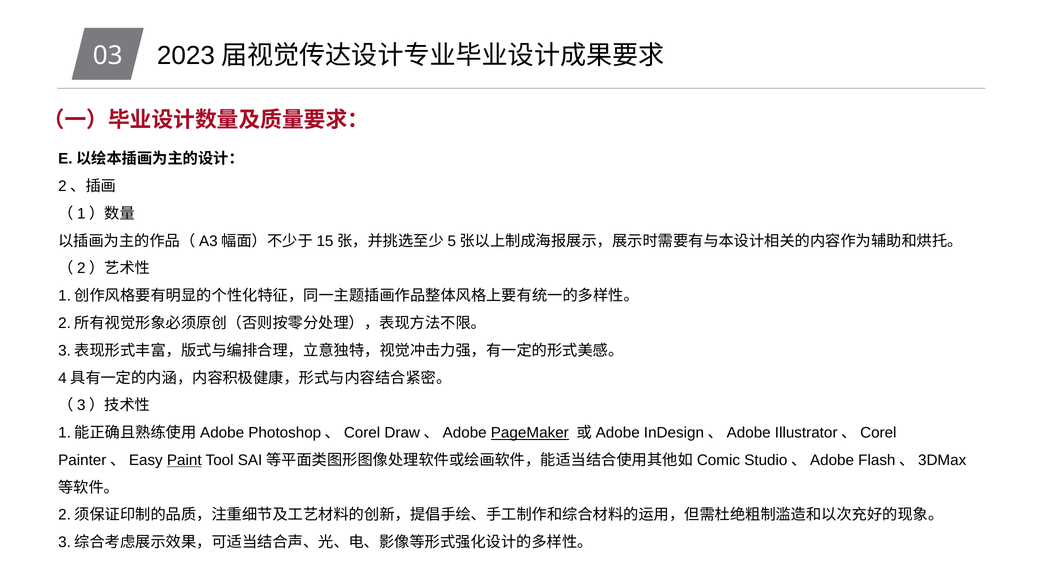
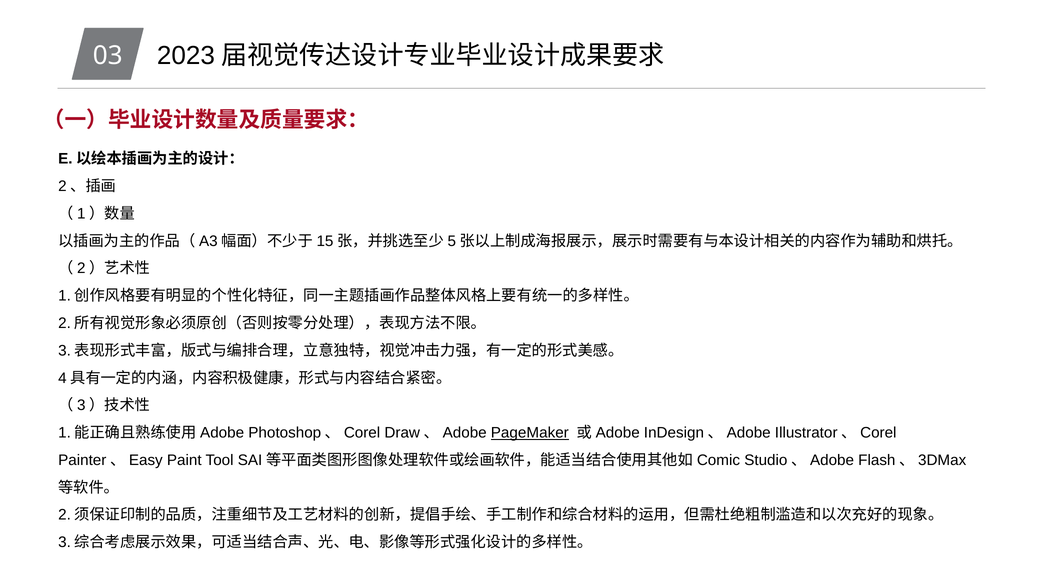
Paint underline: present -> none (184, 460)
